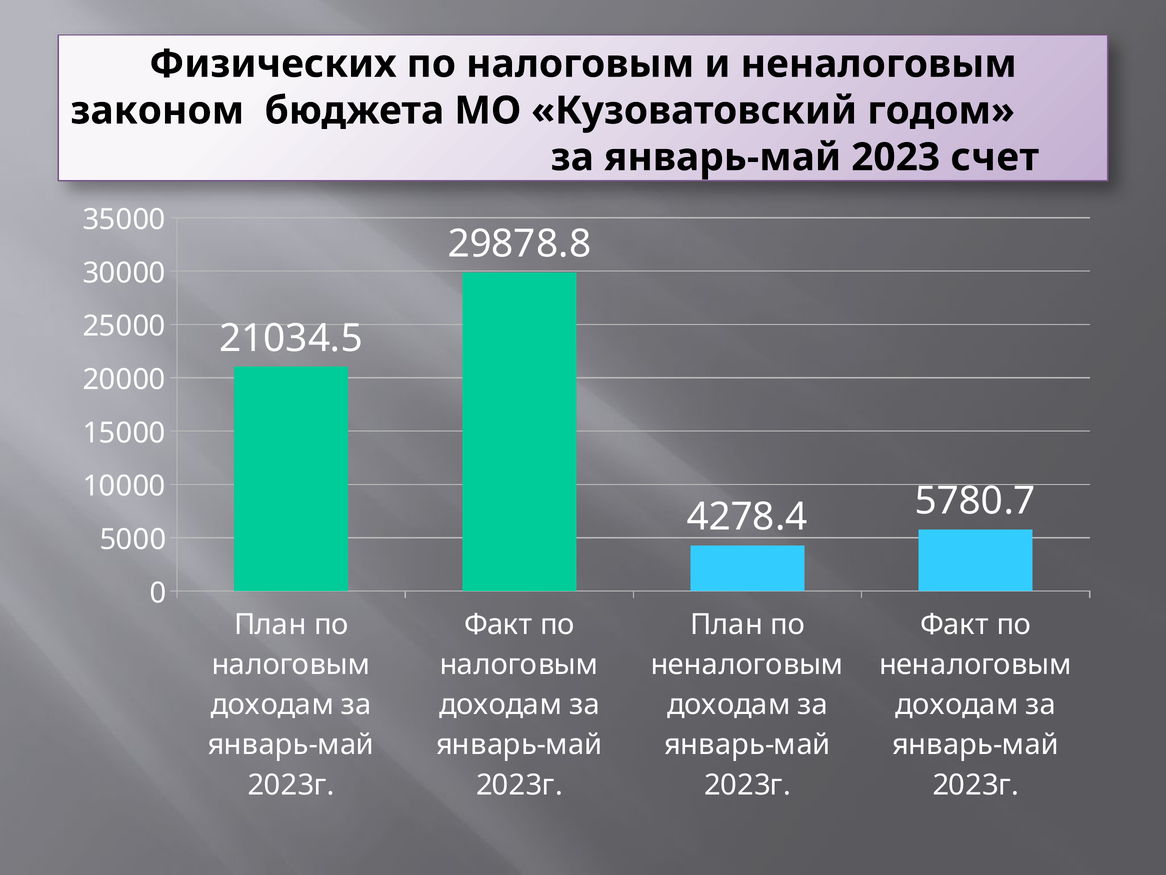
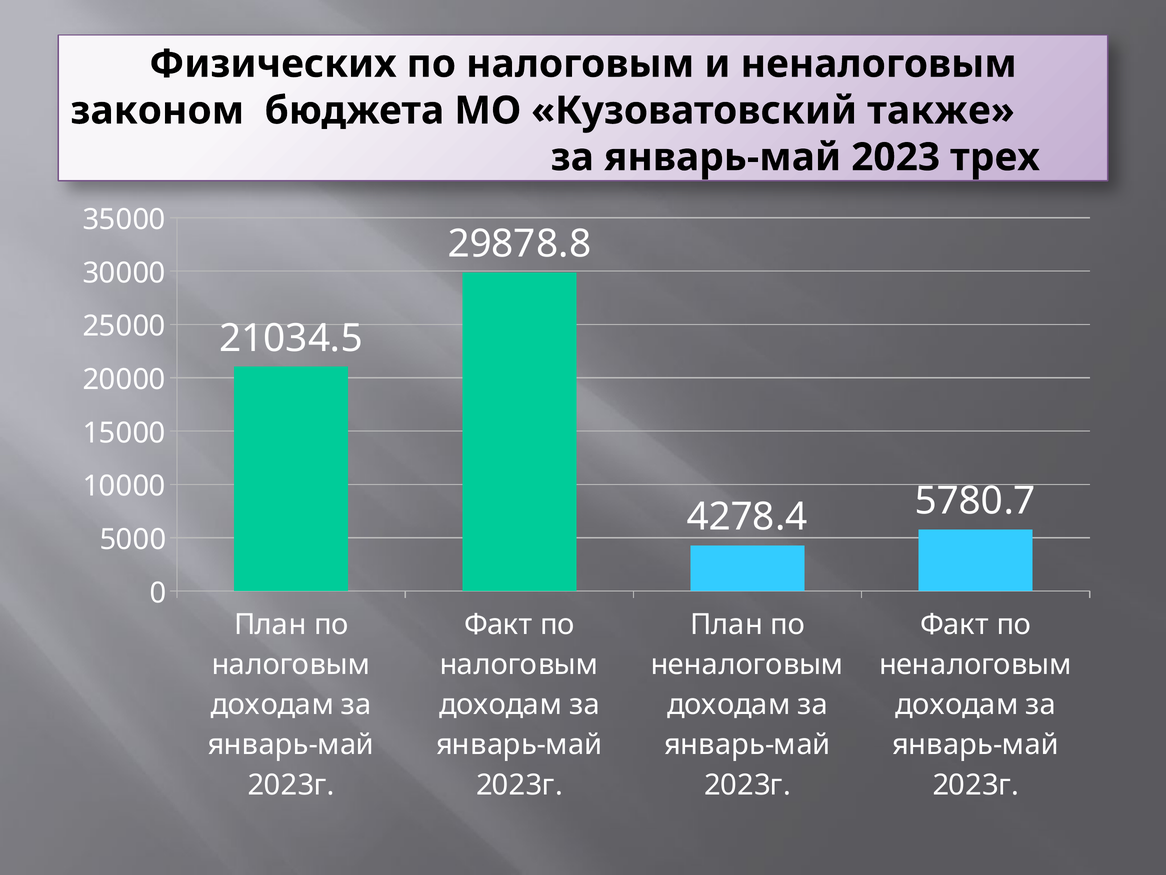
годом: годом -> также (941, 111)
счет: счет -> трех (995, 157)
